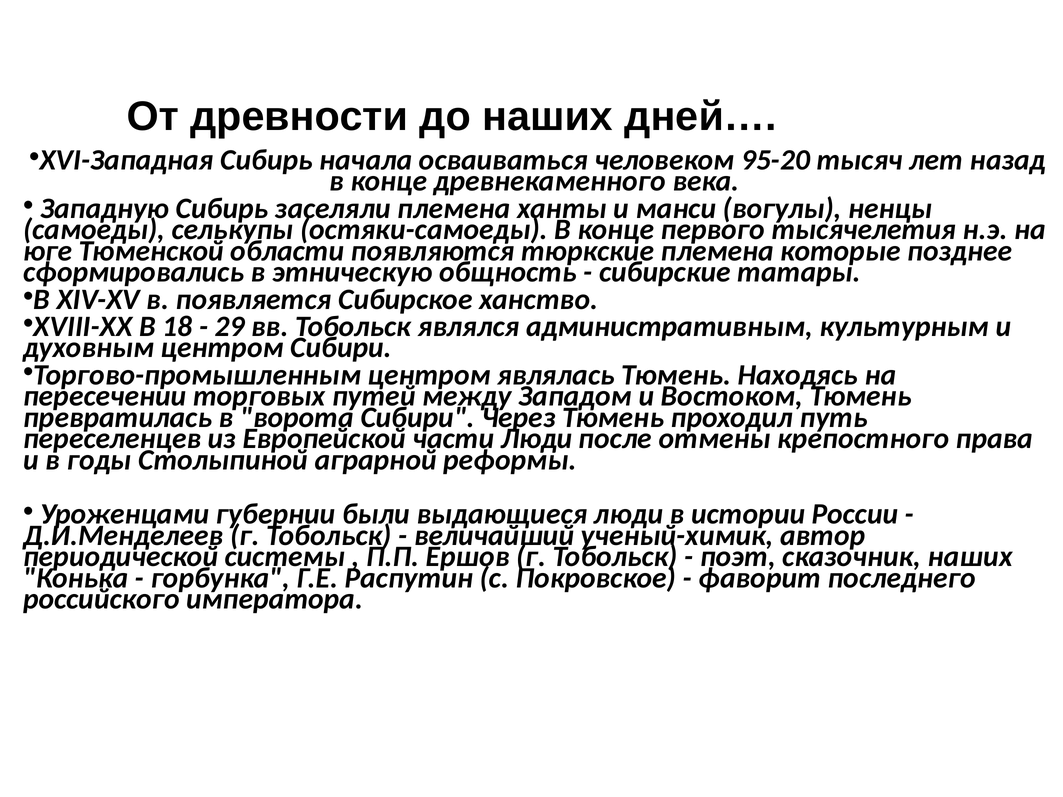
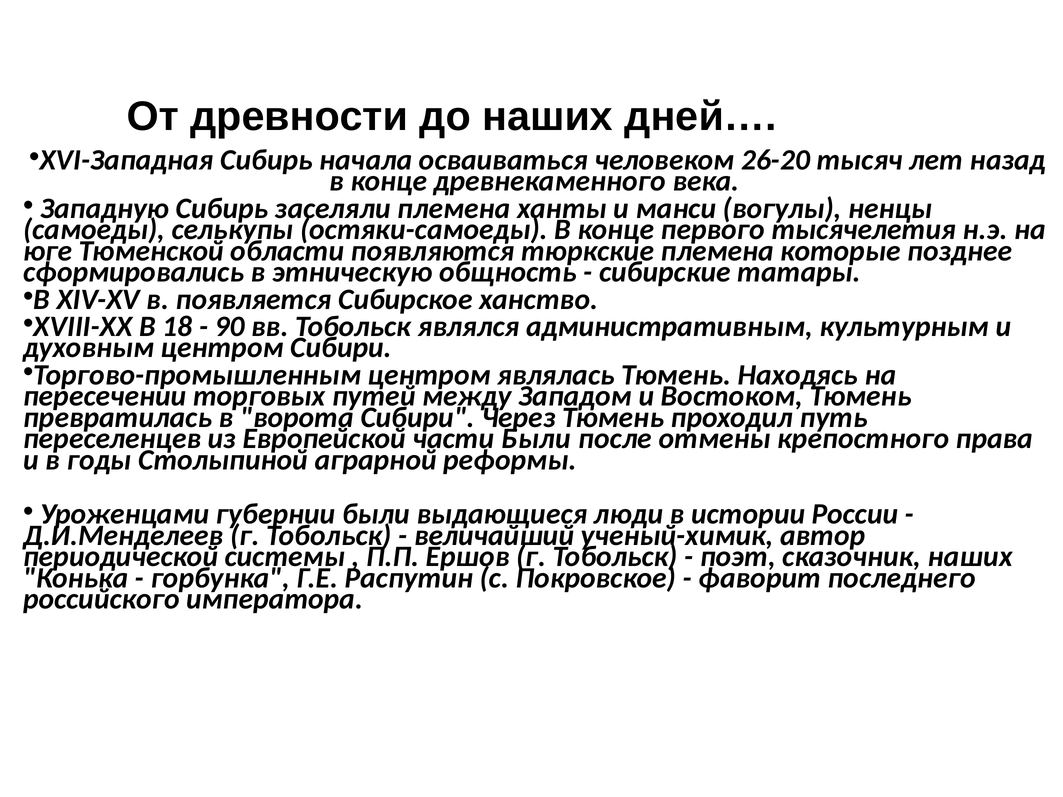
95-20: 95-20 -> 26-20 (776, 160)
29: 29 -> 90 (230, 327)
части Люди: Люди -> Были (536, 439)
